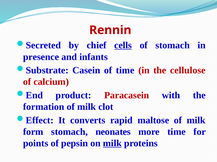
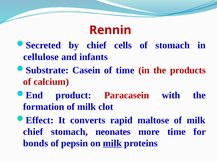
cells underline: present -> none (123, 46)
presence: presence -> cellulose (41, 57)
cellulose: cellulose -> products (188, 71)
form: form -> chief (33, 132)
points: points -> bonds (36, 144)
